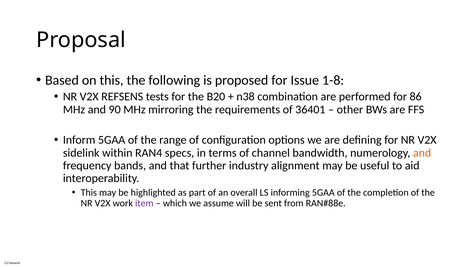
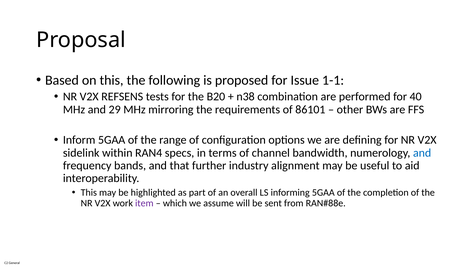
1-8: 1-8 -> 1-1 (333, 80)
86: 86 -> 40 (416, 97)
90: 90 -> 29 (115, 110)
36401: 36401 -> 86101 (310, 110)
and colour: orange -> blue (422, 153)
